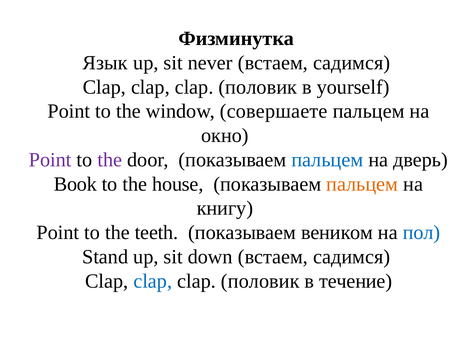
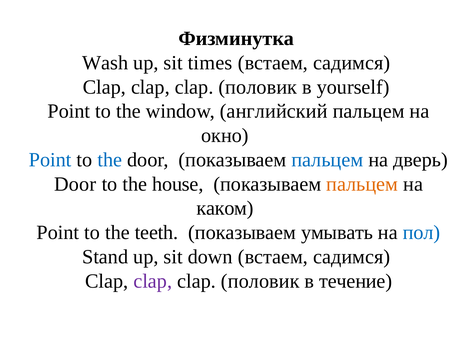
Язык: Язык -> Wash (105, 63)
never: never -> times (210, 63)
совершаете: совершаете -> английский (274, 111)
Point colour: purple -> blue (50, 160)
the colour: purple -> blue (110, 160)
Book: Book -> Door (75, 184)
книгу: книгу -> каком (225, 208)
веником: веником -> умывать (337, 233)
clap colour: blue -> purple (153, 281)
